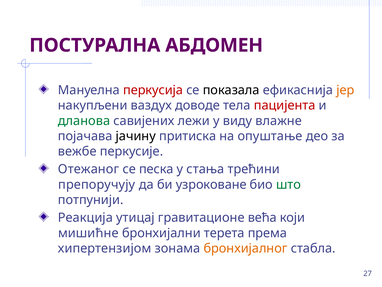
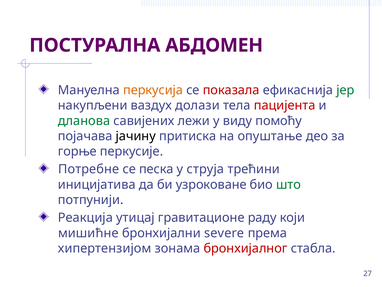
перкусија colour: red -> orange (153, 90)
показала colour: black -> red (231, 90)
јер colour: orange -> green (345, 90)
доводе: доводе -> долази (197, 105)
влажне: влажне -> помоћу (279, 121)
вежбе: вежбе -> горње (77, 151)
Отежаног: Отежаног -> Потребне (89, 169)
стања: стања -> струја (205, 169)
препоручују: препоручују -> иницијатива (97, 184)
већа: већа -> раду (262, 217)
терета: терета -> severe (224, 233)
бронхијалног colour: orange -> red (245, 248)
